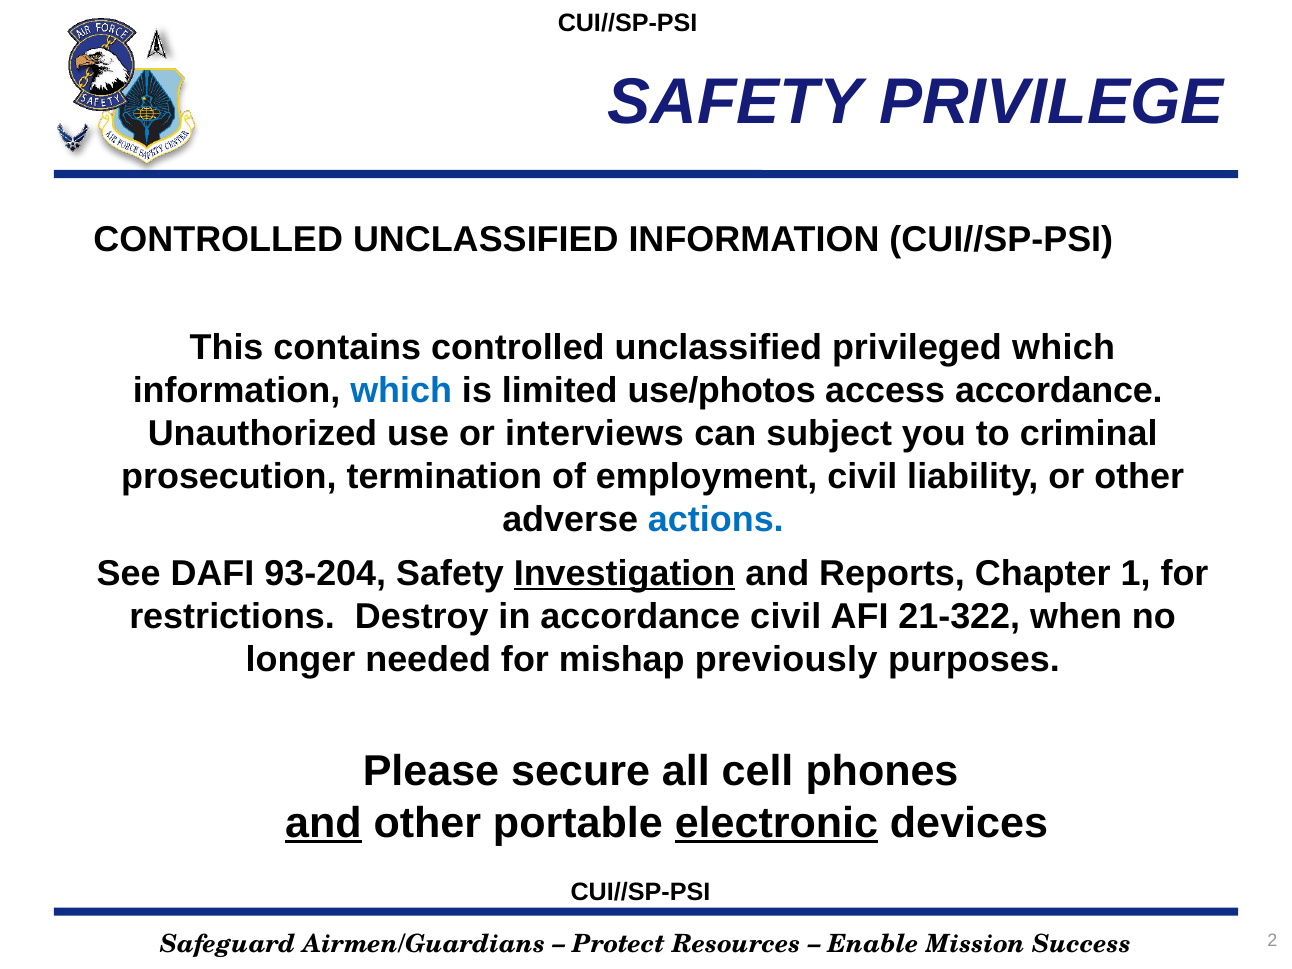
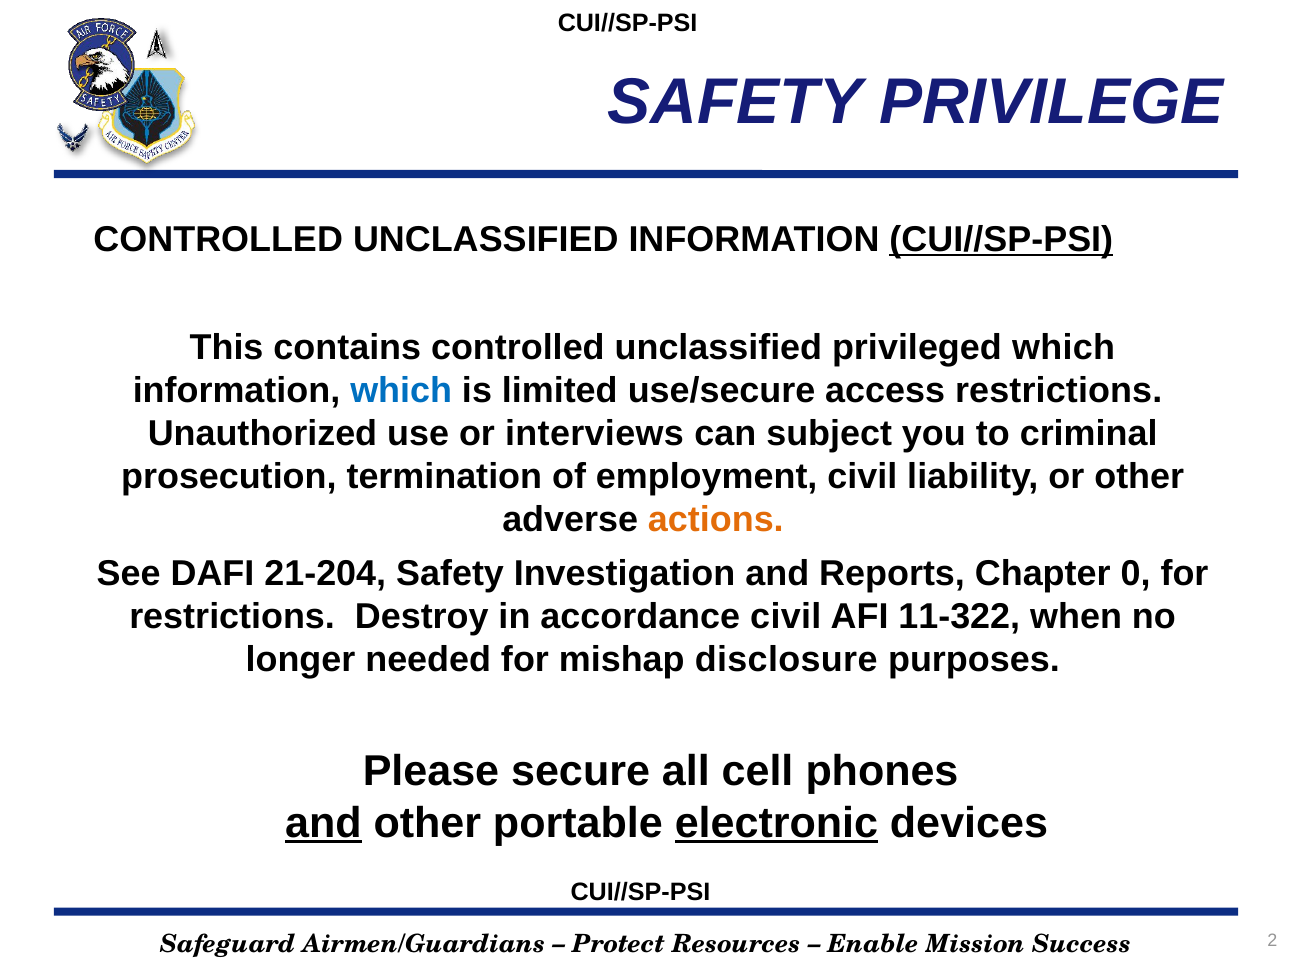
CUI//SP-PSI underline: none -> present (1001, 240)
use/photos: use/photos -> use/secure (722, 391)
access accordance: accordance -> restrictions (1059, 391)
actions colour: blue -> orange (716, 520)
93-204: 93-204 -> 21-204 (325, 574)
Investigation underline: present -> none (625, 574)
1: 1 -> 0 (1135, 574)
21-322: 21-322 -> 11-322 (959, 617)
previously: previously -> disclosure (786, 660)
